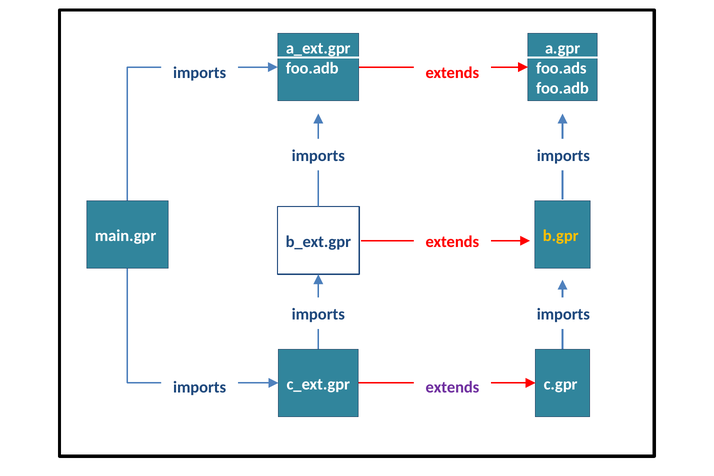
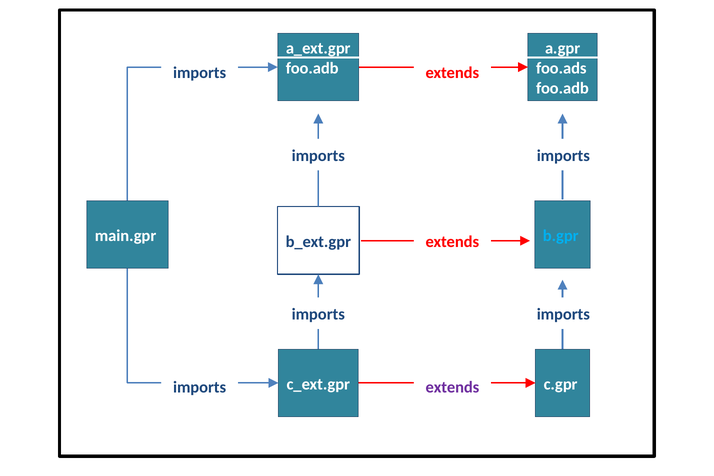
b.gpr colour: yellow -> light blue (561, 236)
